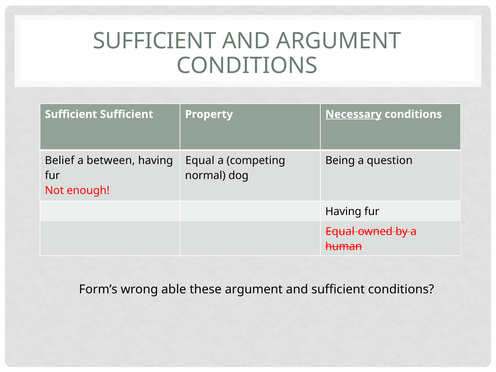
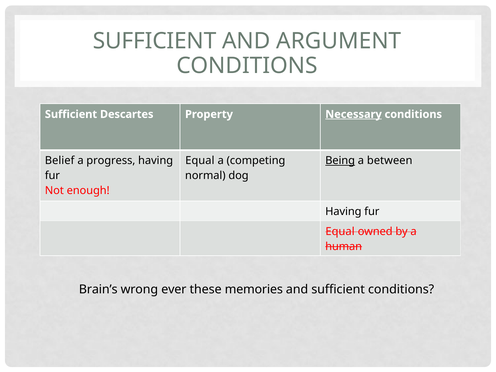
Sufficient Sufficient: Sufficient -> Descartes (127, 114)
between: between -> progress (111, 161)
Being underline: none -> present (340, 161)
question: question -> between (390, 161)
Form’s: Form’s -> Brain’s (98, 289)
able: able -> ever (174, 289)
these argument: argument -> memories (254, 289)
